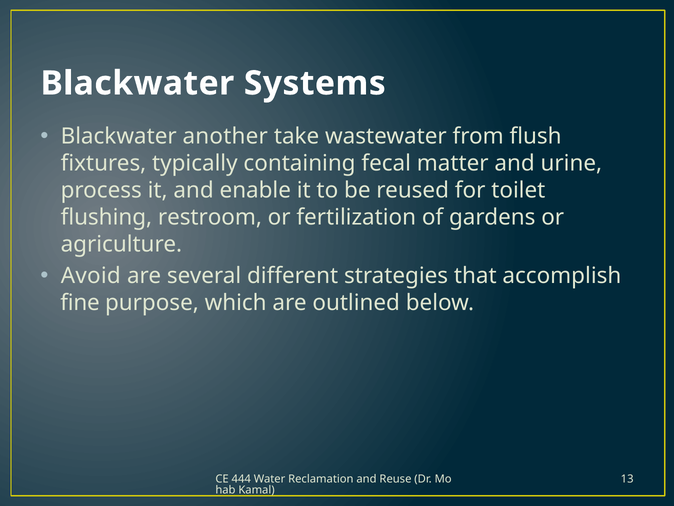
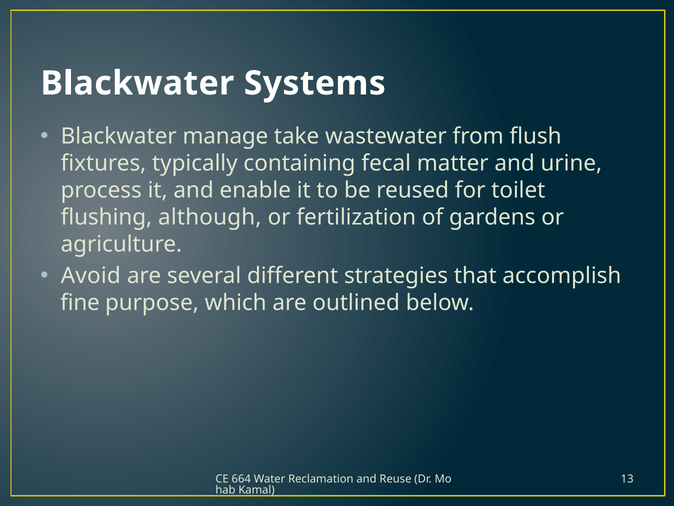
another: another -> manage (225, 136)
restroom: restroom -> although (210, 217)
444: 444 -> 664 (241, 479)
